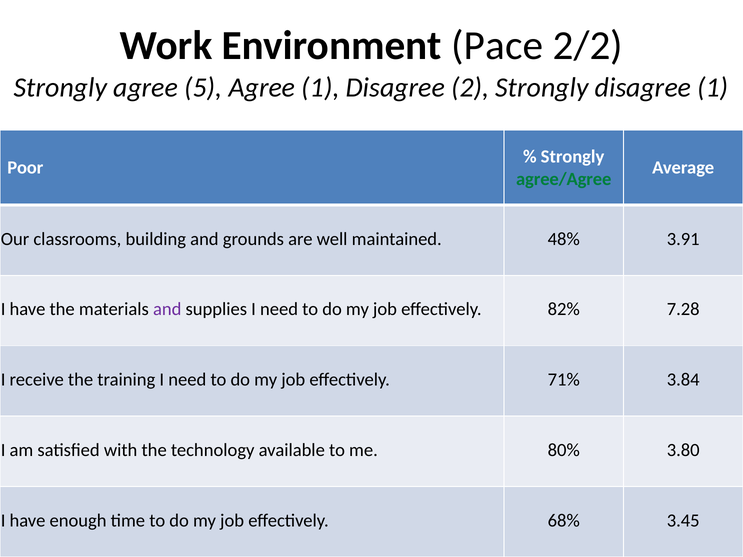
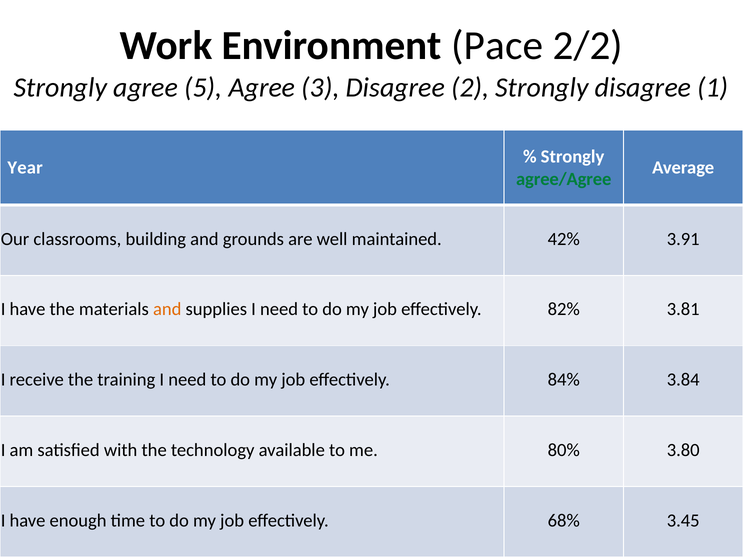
Agree 1: 1 -> 3 (320, 87)
Poor: Poor -> Year (25, 168)
48%: 48% -> 42% (564, 239)
and colour: purple -> orange (167, 309)
7.28: 7.28 -> 3.81 (683, 309)
71%: 71% -> 84% (564, 380)
